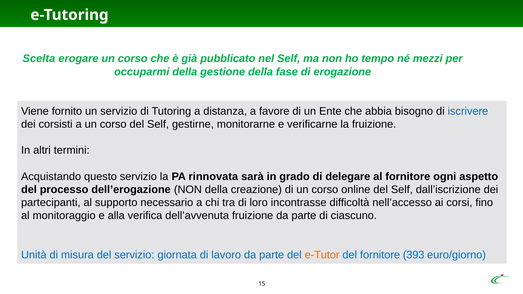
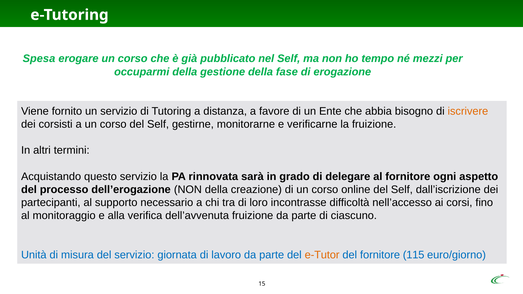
Scelta: Scelta -> Spesa (39, 59)
iscrivere colour: blue -> orange (468, 111)
393: 393 -> 115 (414, 255)
